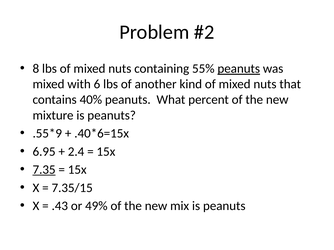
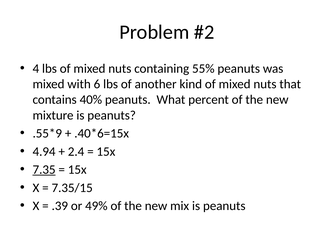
8: 8 -> 4 (36, 69)
peanuts underline: present -> none (239, 69)
6.95: 6.95 -> 4.94 (44, 152)
.43: .43 -> .39 (60, 206)
